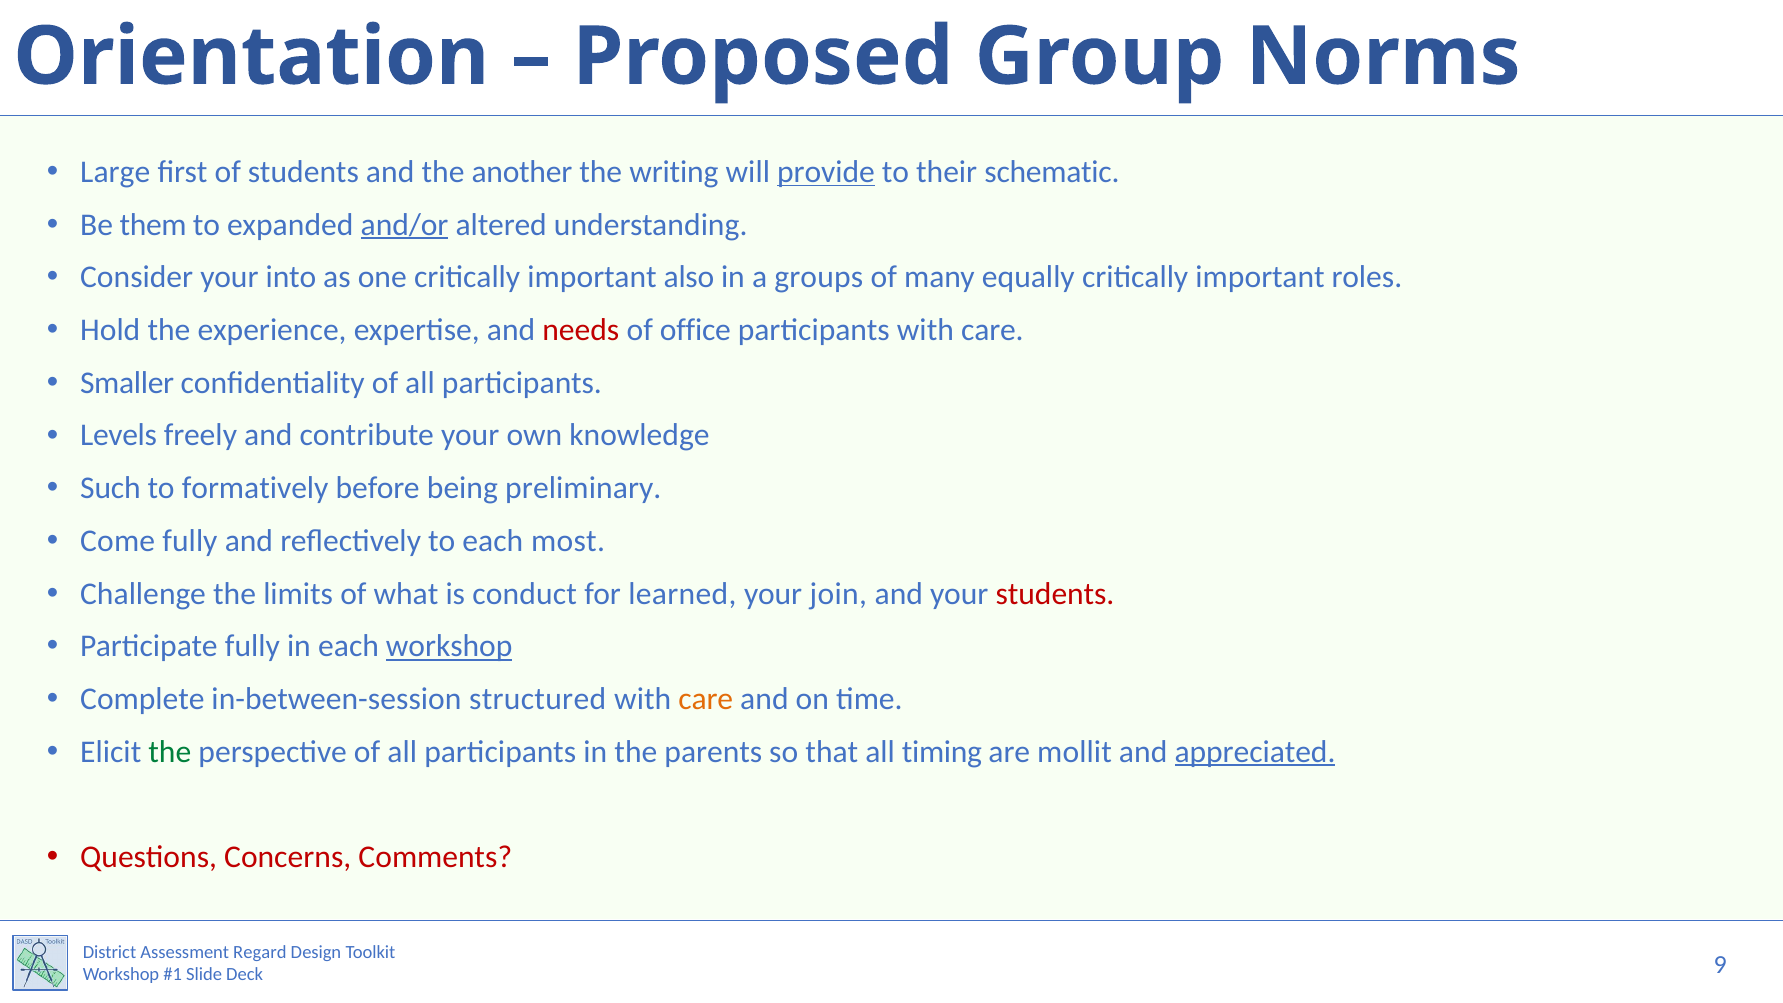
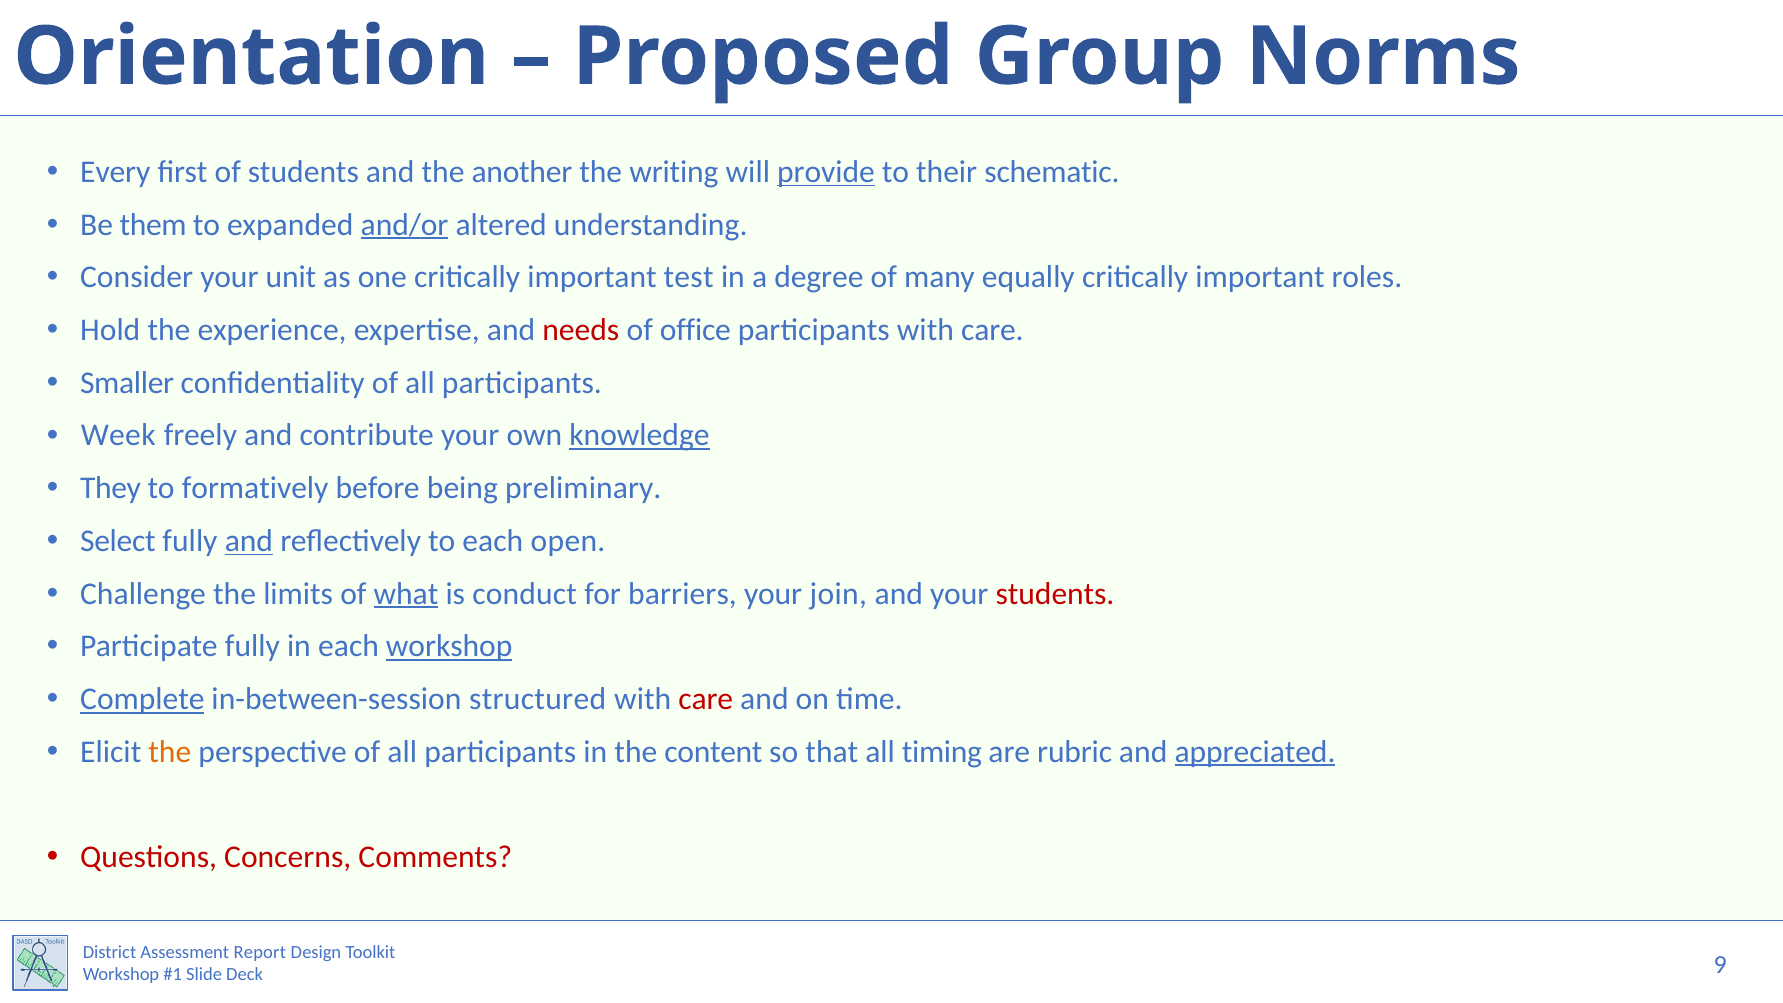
Large: Large -> Every (115, 172)
into: into -> unit (291, 277)
also: also -> test (689, 277)
groups: groups -> degree (819, 277)
Levels: Levels -> Week (118, 435)
knowledge underline: none -> present (639, 435)
Such: Such -> They (111, 488)
Come: Come -> Select (118, 541)
and underline: none -> present (249, 541)
most: most -> open (568, 541)
what underline: none -> present (406, 594)
learned: learned -> barriers (682, 594)
Complete underline: none -> present (142, 699)
care colour: orange -> red (706, 699)
the colour: green -> orange (170, 752)
parents: parents -> content (713, 752)
mollit: mollit -> rubric (1075, 752)
Regard: Regard -> Report (260, 952)
